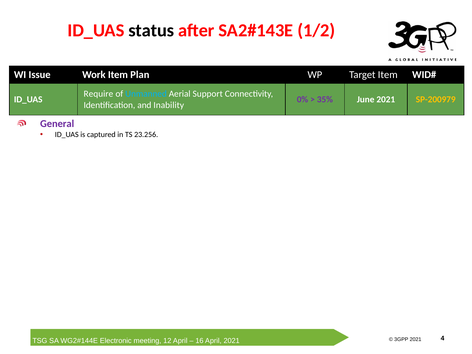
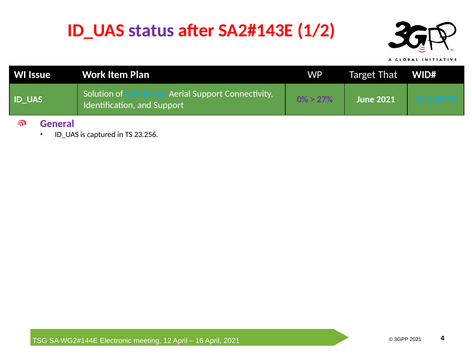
status colour: black -> purple (151, 30)
Target Item: Item -> That (388, 75)
Require: Require -> Solution (99, 94)
35%: 35% -> 27% (325, 99)
SP-200979 colour: yellow -> light blue (436, 99)
and Inability: Inability -> Support (169, 105)
